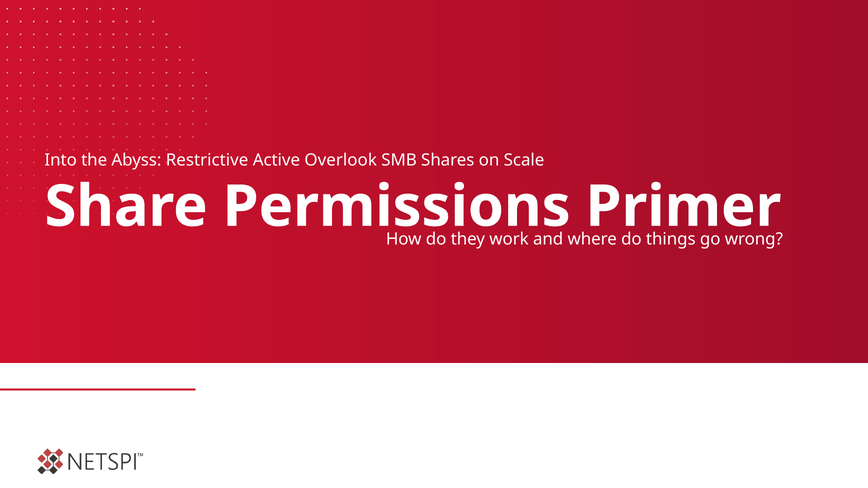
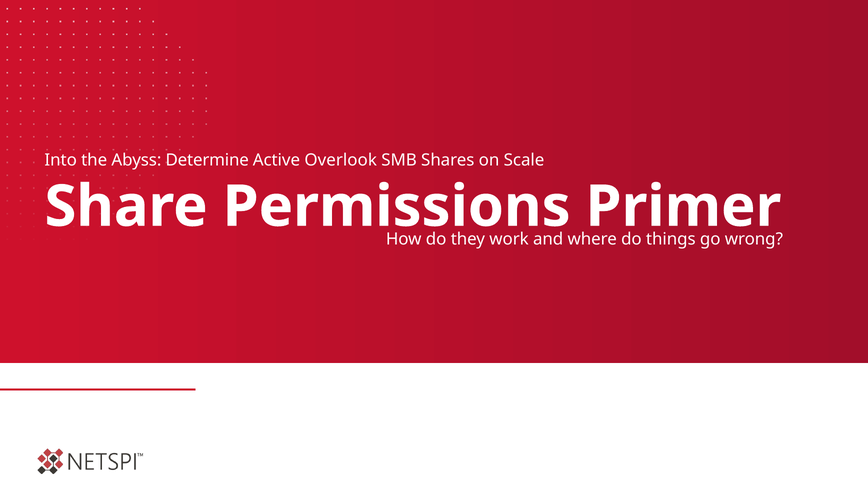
Restrictive: Restrictive -> Determine (207, 160)
